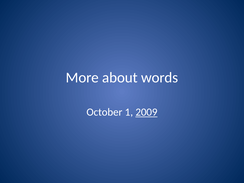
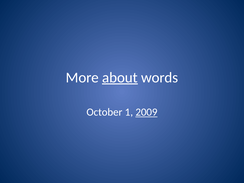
about underline: none -> present (120, 78)
